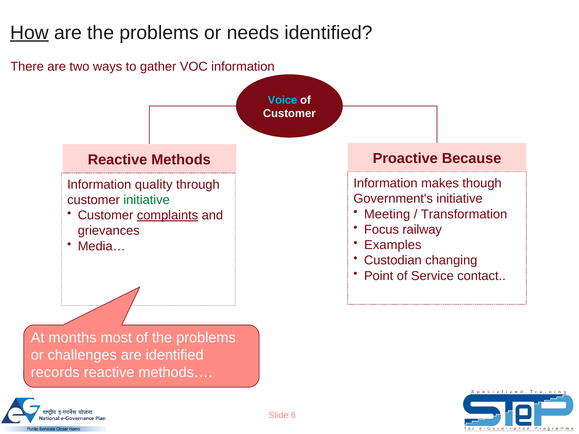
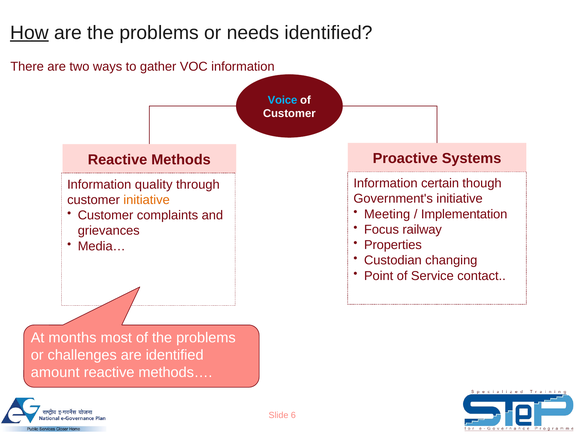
Because: Because -> Systems (472, 158)
makes: makes -> certain (440, 183)
initiative colour: green -> orange (147, 200)
Transformation: Transformation -> Implementation (464, 214)
complaints underline: present -> none (167, 215)
Examples: Examples -> Properties (393, 245)
records: records -> amount (55, 373)
